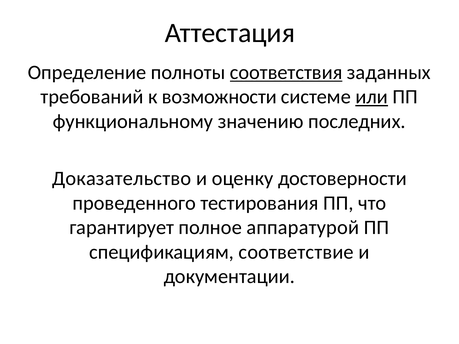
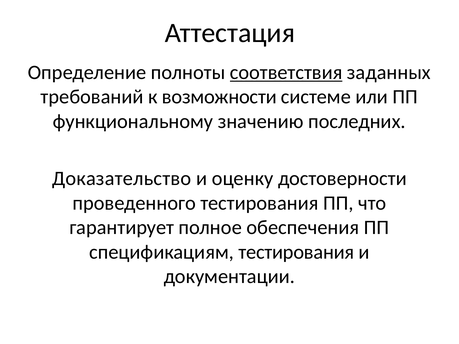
или underline: present -> none (372, 97)
аппаратурой: аппаратурой -> обеспечения (303, 228)
спецификациям соответствие: соответствие -> тестирования (296, 252)
